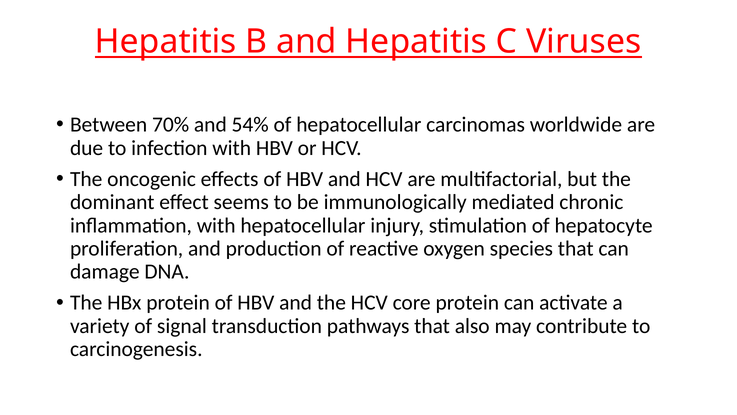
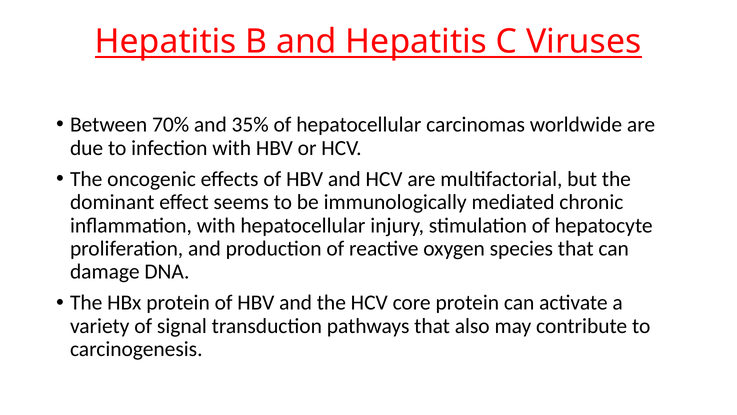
54%: 54% -> 35% (250, 125)
